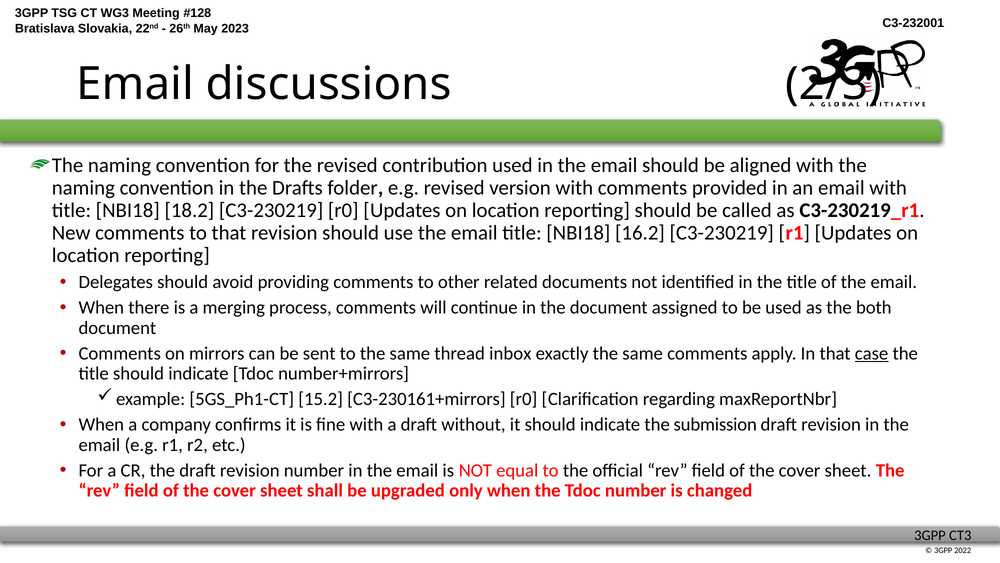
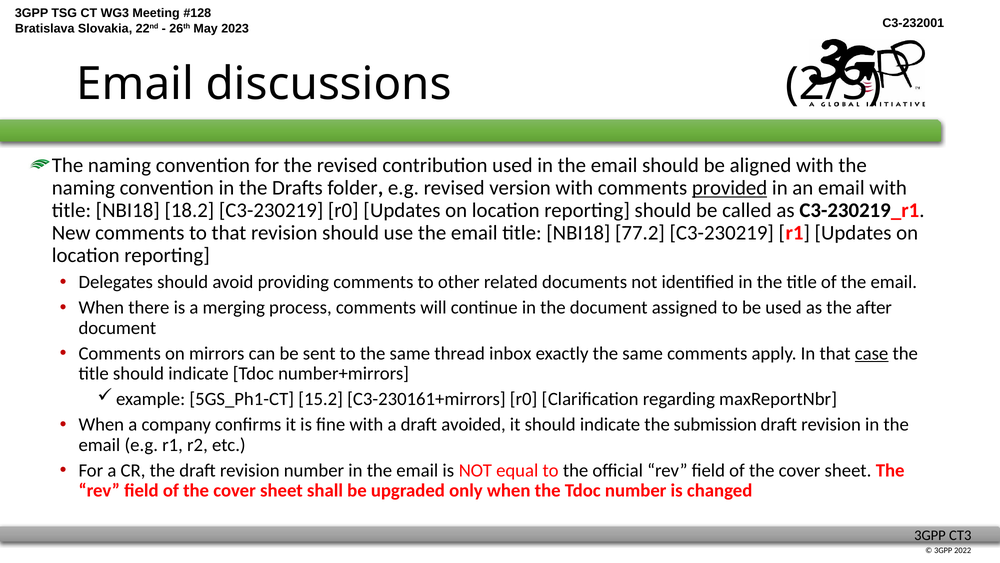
provided underline: none -> present (730, 188)
16.2: 16.2 -> 77.2 (640, 233)
both: both -> after (874, 307)
without: without -> avoided (474, 424)
